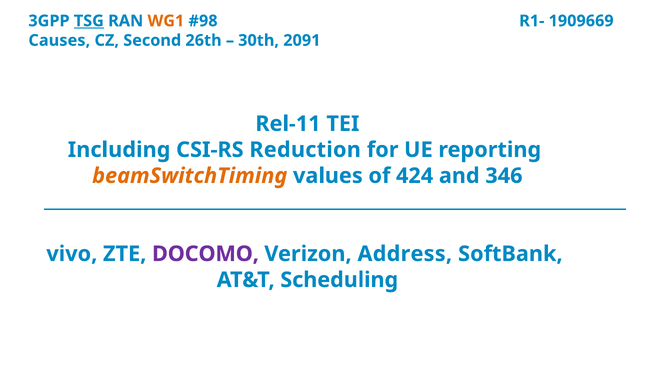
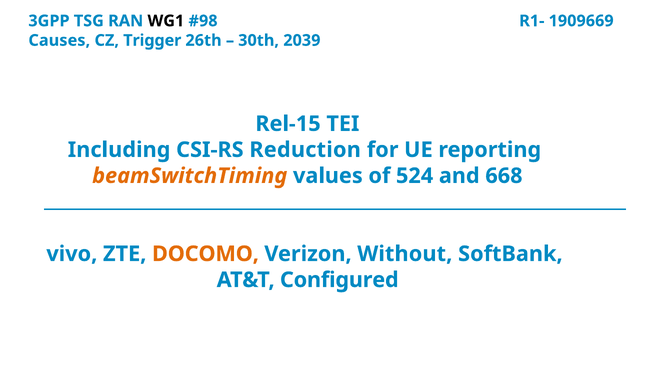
TSG underline: present -> none (89, 21)
WG1 colour: orange -> black (166, 21)
Second: Second -> Trigger (152, 40)
2091: 2091 -> 2039 (302, 40)
Rel-11: Rel-11 -> Rel-15 (288, 124)
424: 424 -> 524 (415, 176)
346: 346 -> 668 (504, 176)
DOCOMO colour: purple -> orange (205, 254)
Address: Address -> Without (405, 254)
Scheduling: Scheduling -> Configured (339, 280)
